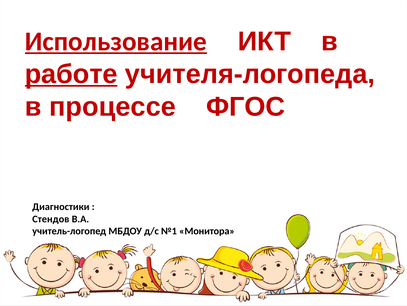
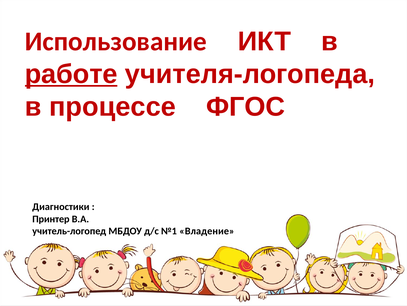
Использование underline: present -> none (116, 41)
Стендов: Стендов -> Принтер (51, 219)
Монитора: Монитора -> Владение (207, 231)
